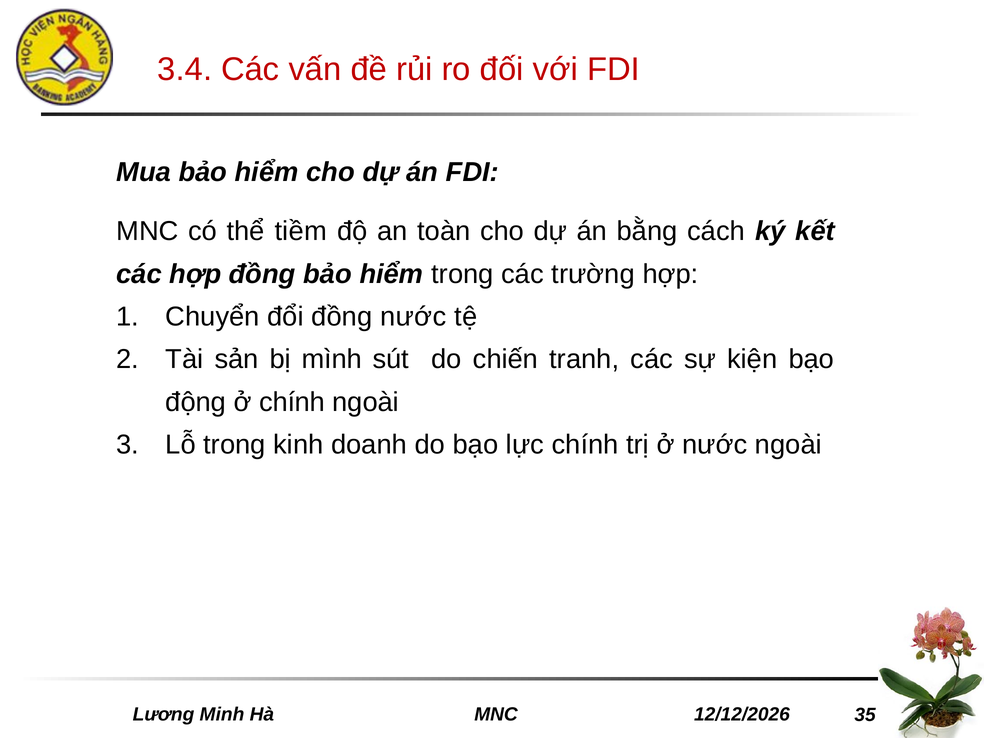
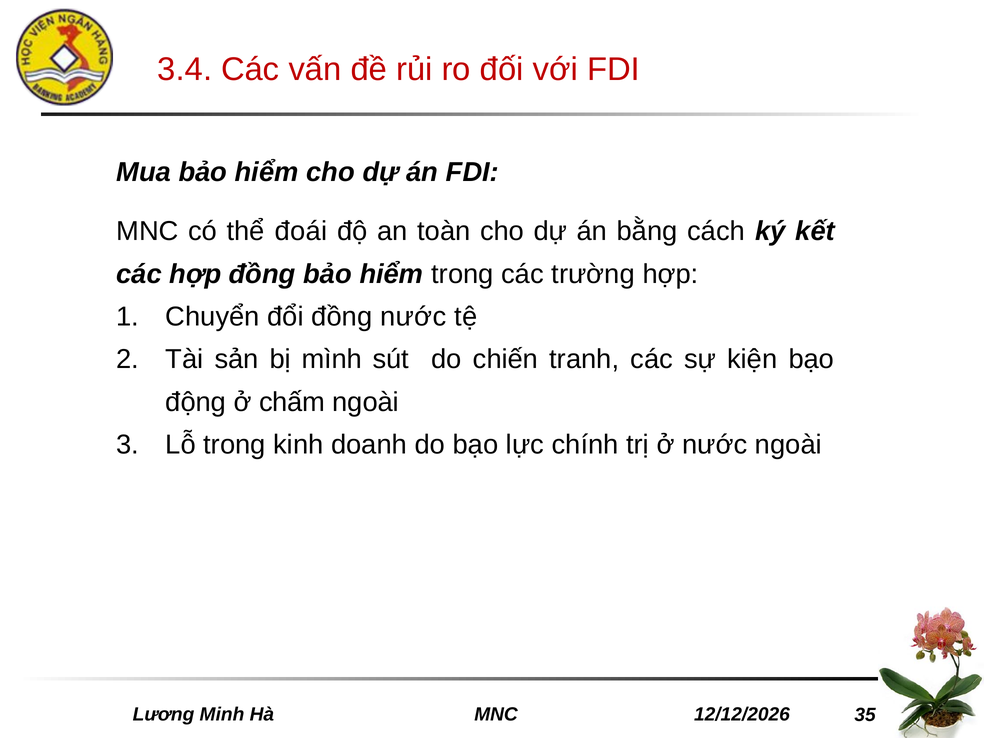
tiềm: tiềm -> đoái (301, 231)
ở chính: chính -> chấm (292, 402)
